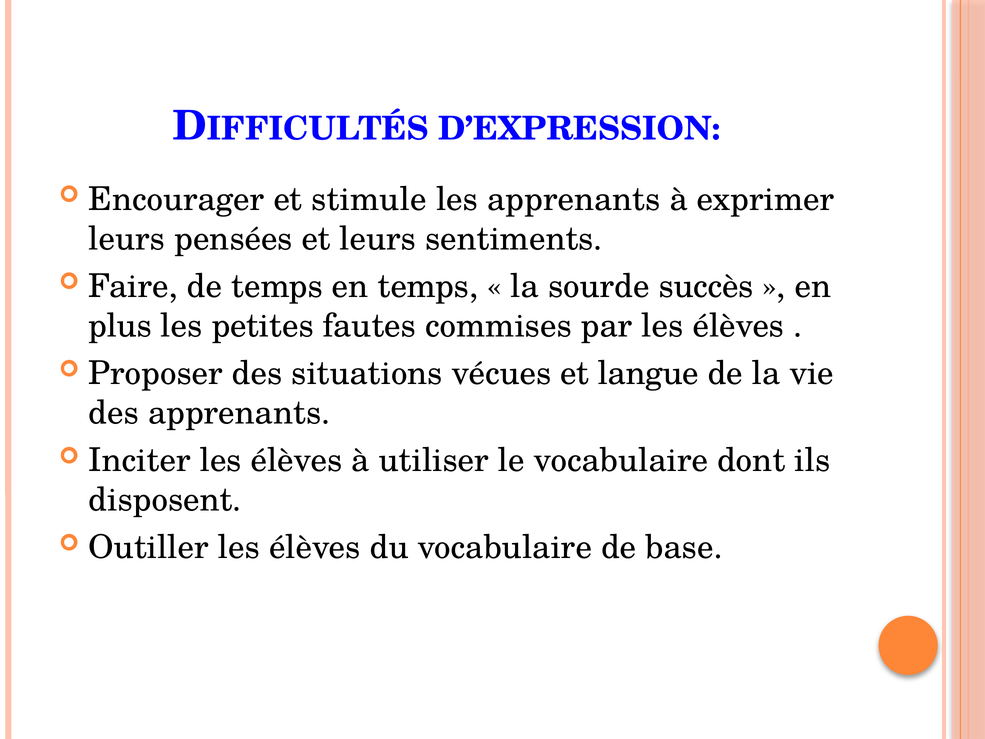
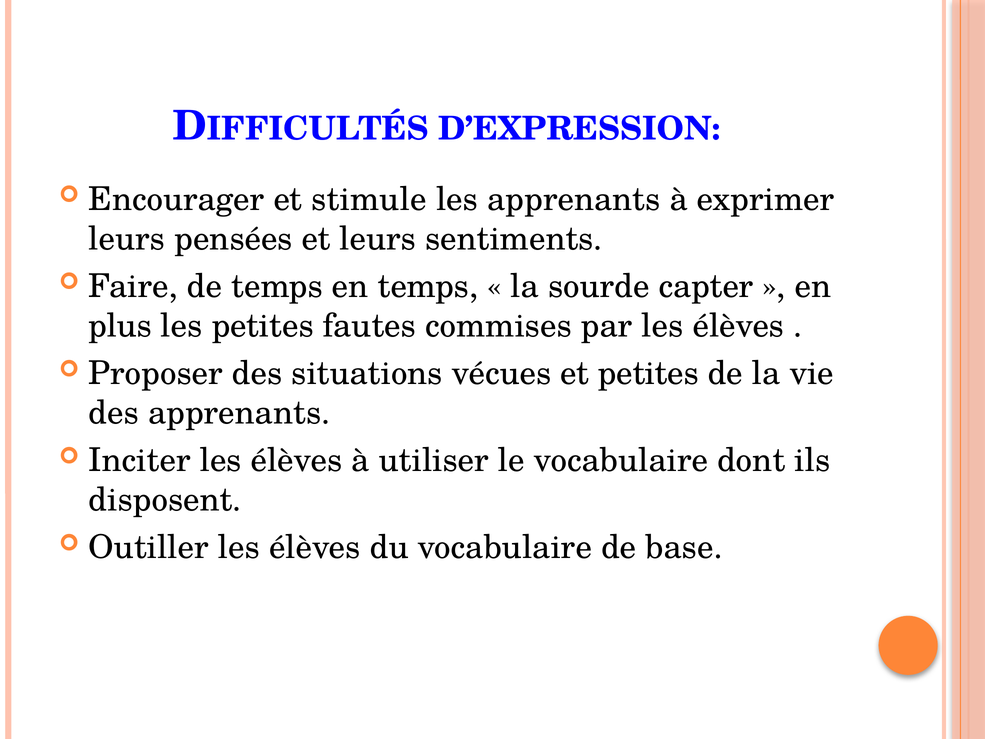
succès: succès -> capter (706, 286)
et langue: langue -> petites (648, 373)
